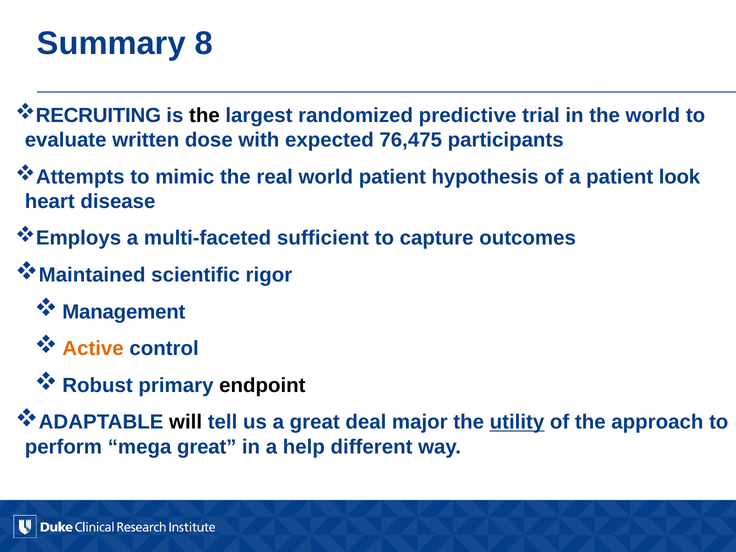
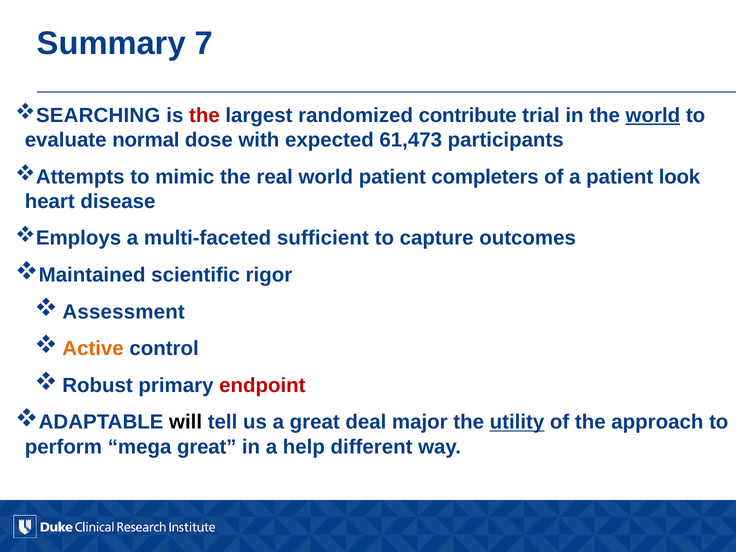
8: 8 -> 7 (204, 43)
RECRUITING: RECRUITING -> SEARCHING (98, 116)
the colour: black -> red (204, 116)
predictive: predictive -> contribute (468, 116)
world underline: none -> present (653, 116)
written: written -> normal (146, 140)
76,475: 76,475 -> 61,473 (411, 140)
hypothesis: hypothesis -> completers (485, 177)
Management: Management -> Assessment (124, 312)
endpoint colour: black -> red (262, 385)
